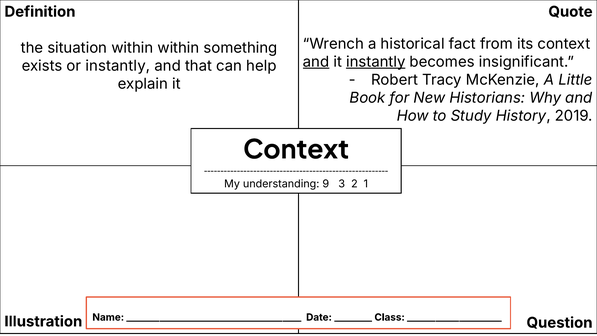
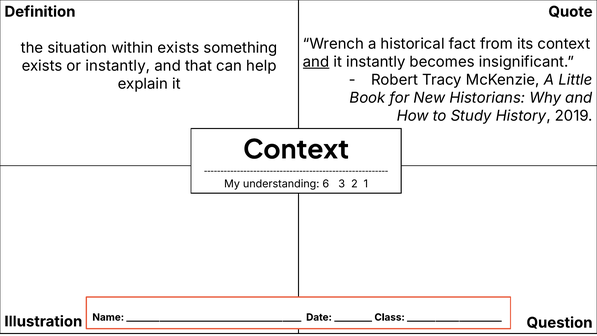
within within: within -> exists (178, 48)
instantly underline: present -> none (376, 62)
9: 9 -> 6 (326, 184)
